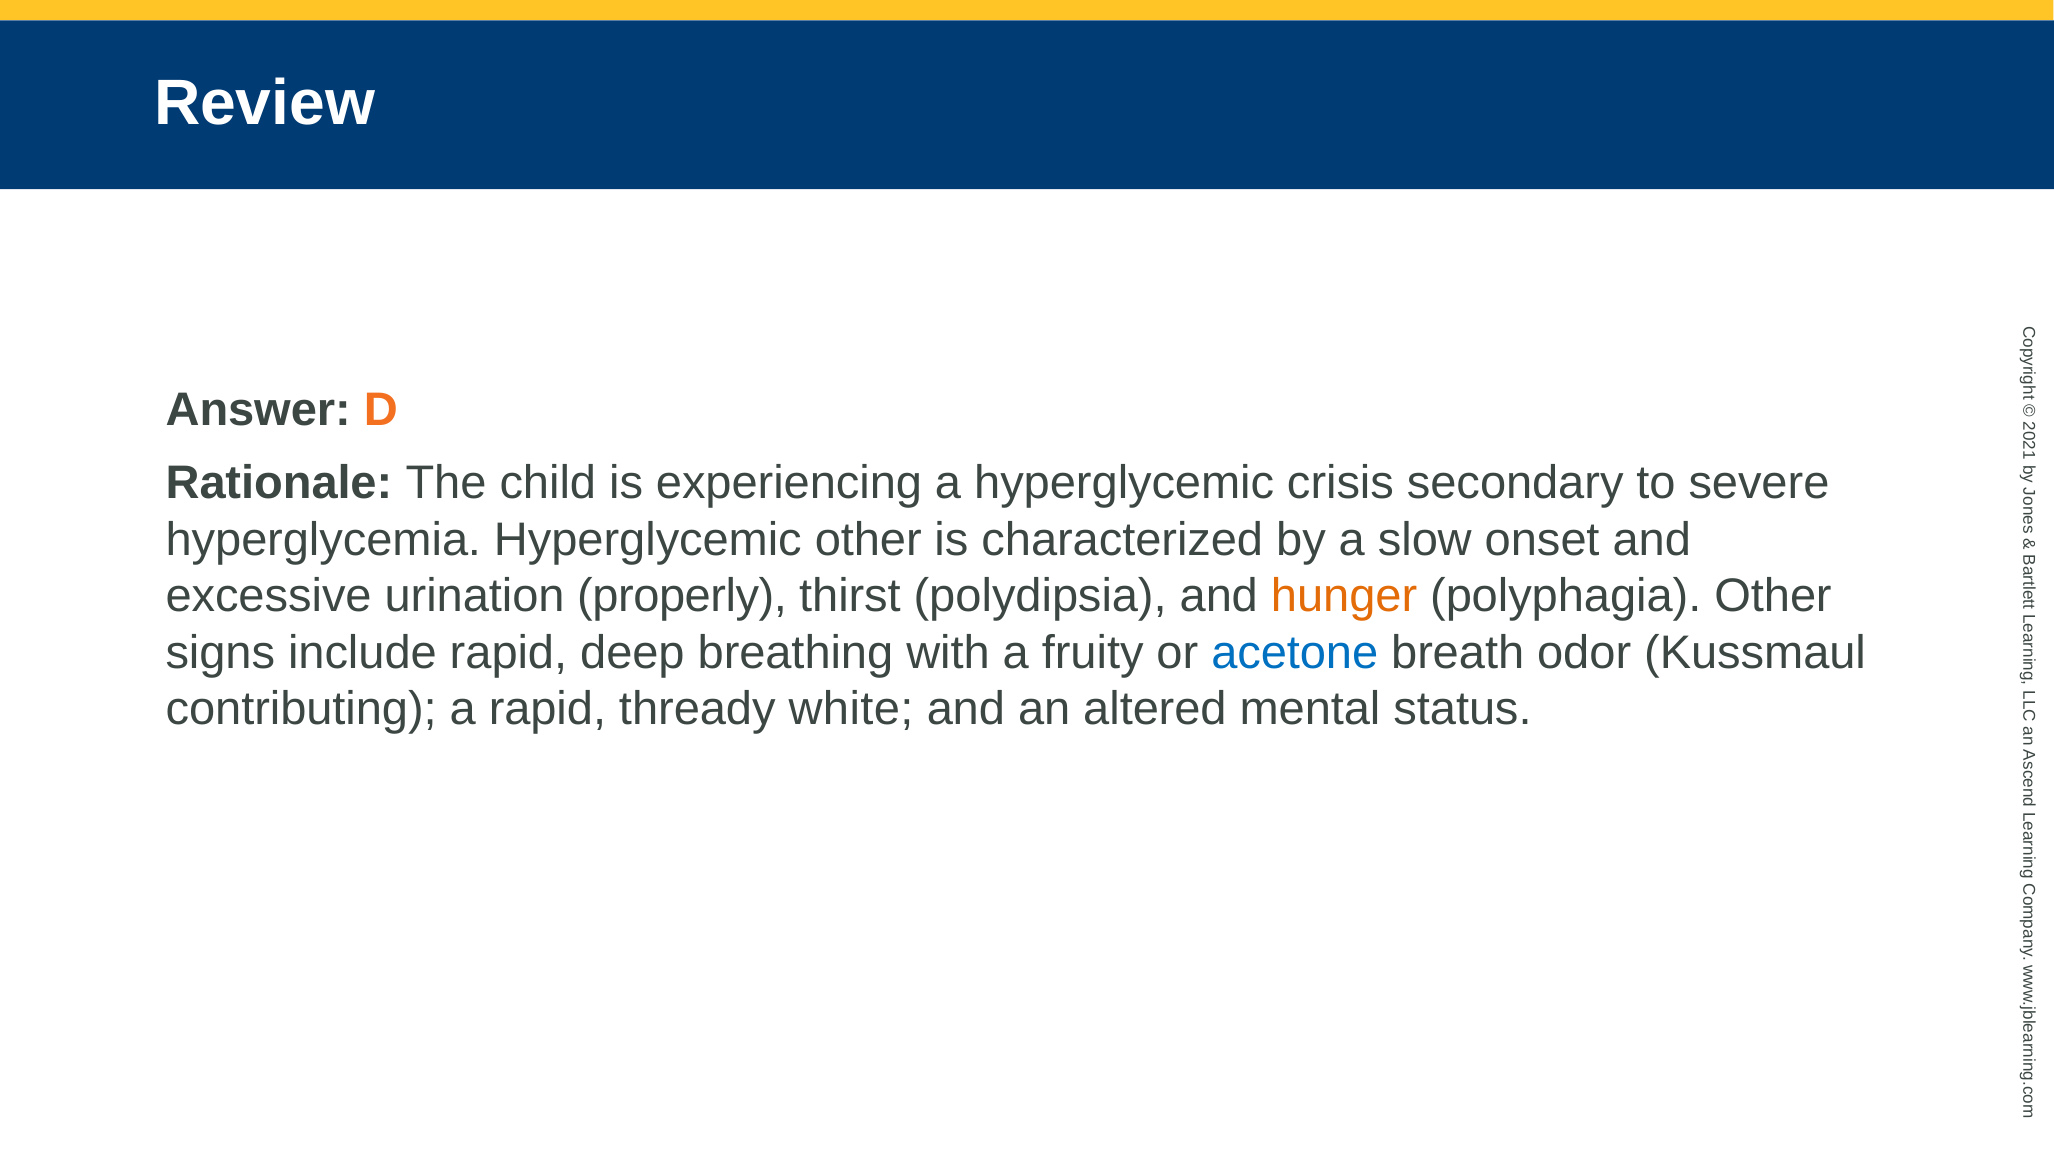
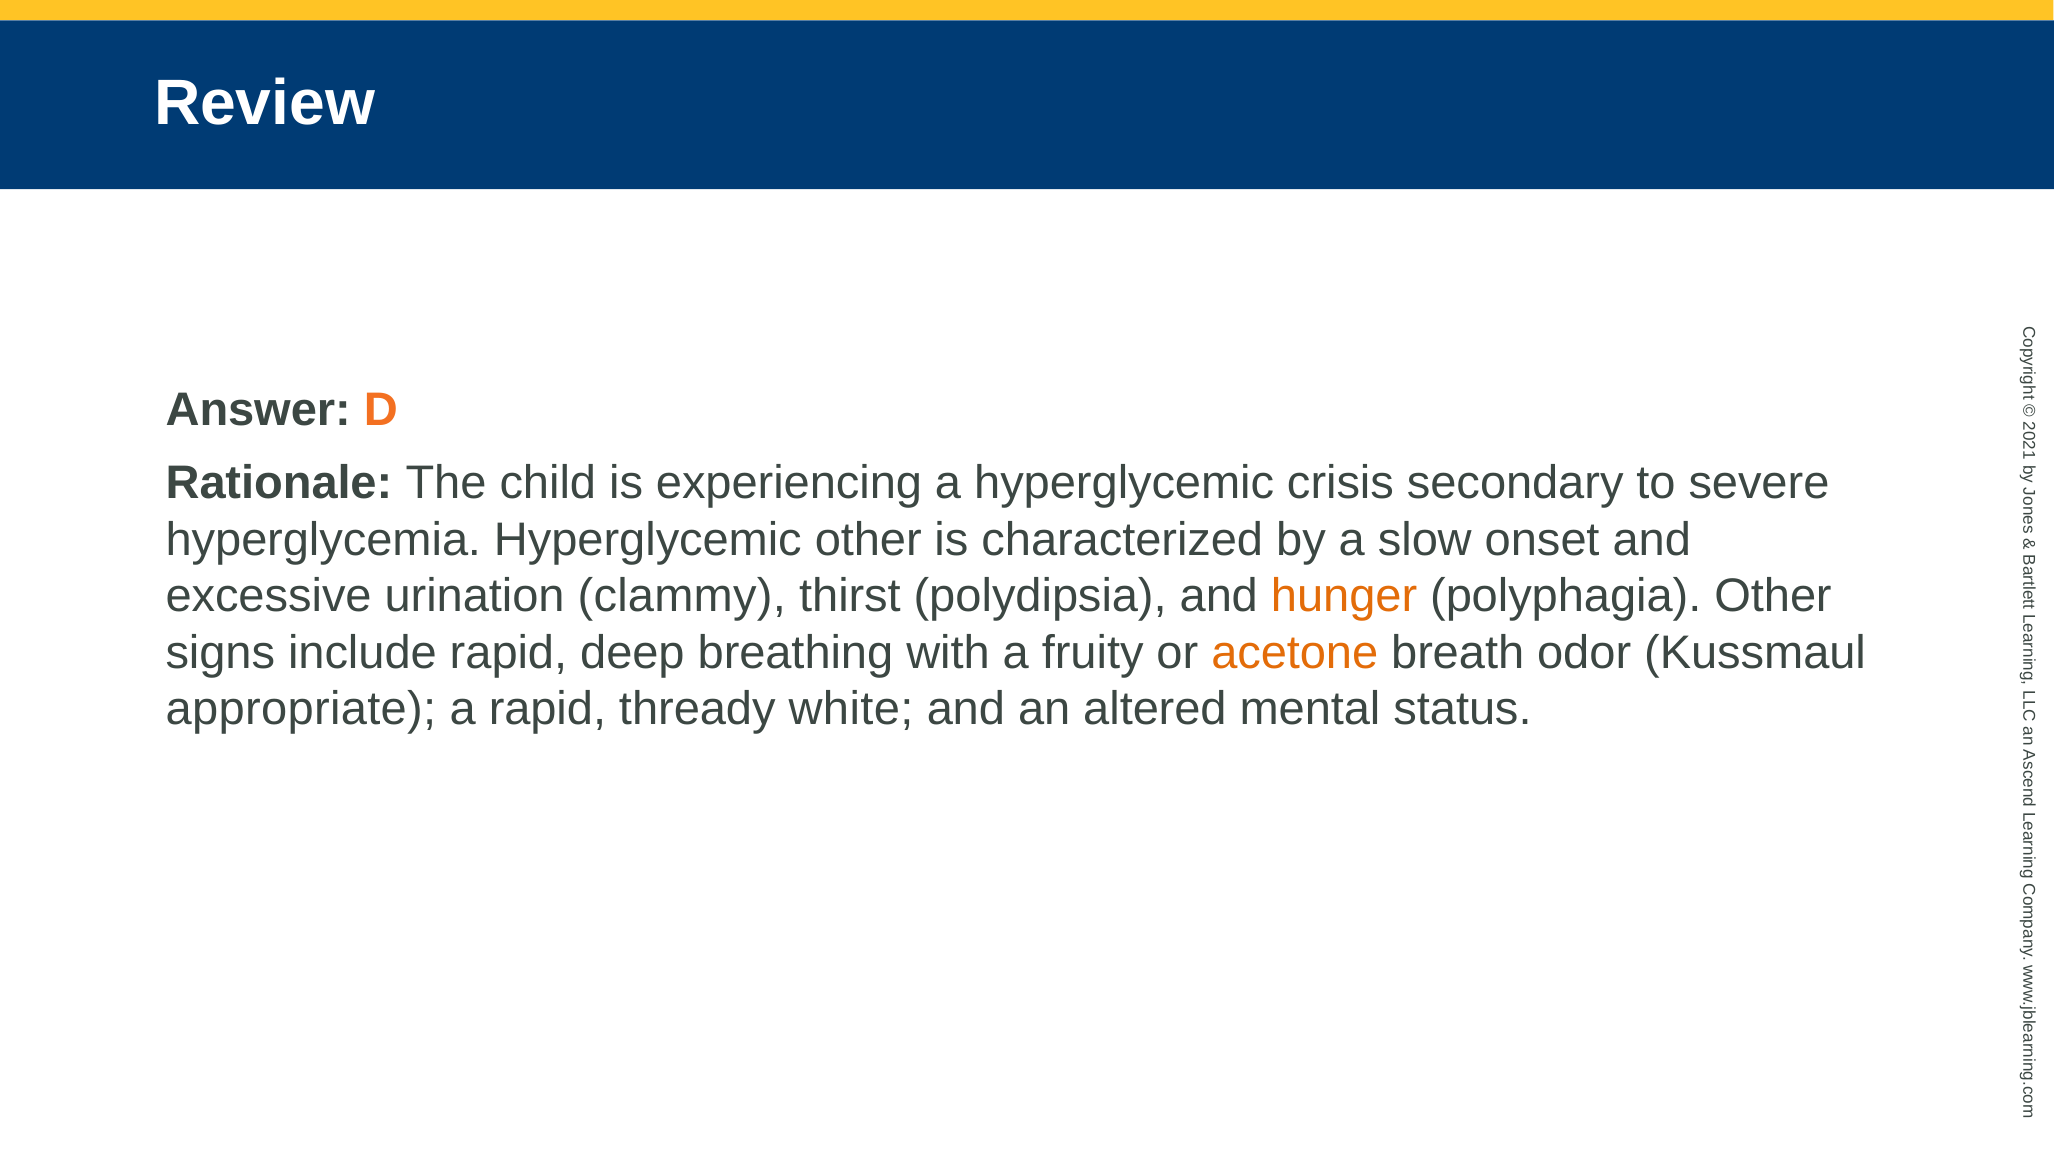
properly: properly -> clammy (682, 596)
acetone colour: blue -> orange (1295, 653)
contributing: contributing -> appropriate (301, 709)
